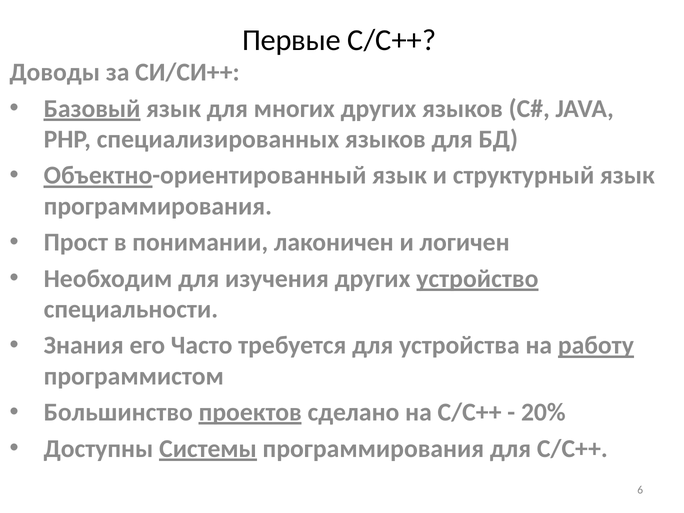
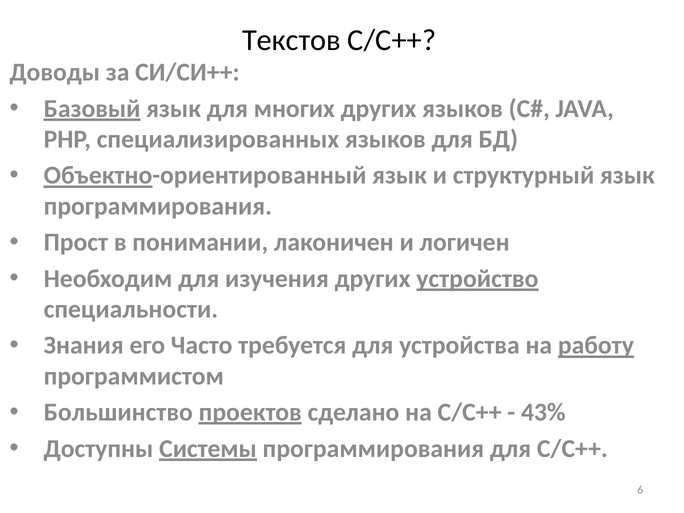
Первые: Первые -> Текстов (291, 40)
20%: 20% -> 43% (543, 412)
